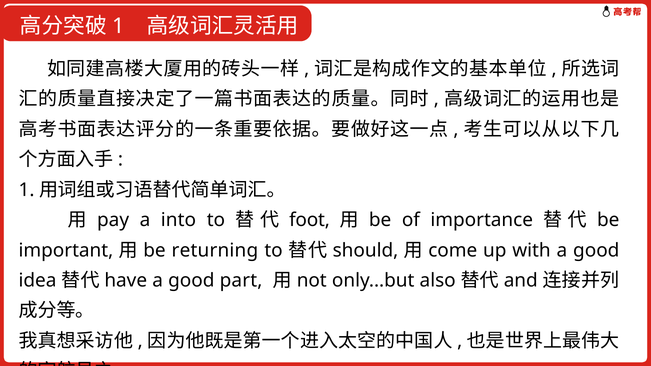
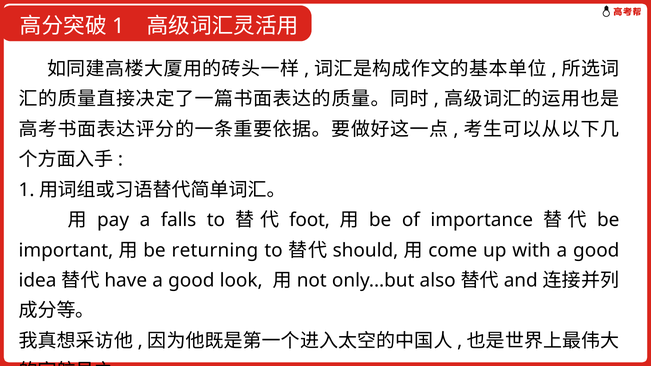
into: into -> falls (179, 220)
part: part -> look (241, 281)
